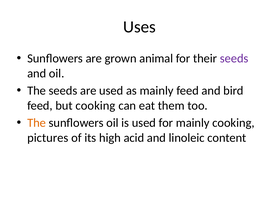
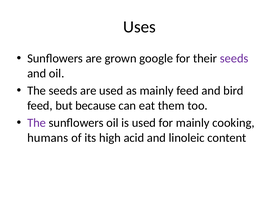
animal: animal -> google (156, 59)
but cooking: cooking -> because (96, 106)
The colour: orange -> purple (37, 123)
pictures: pictures -> humans (48, 138)
